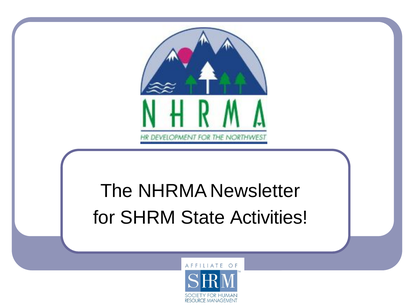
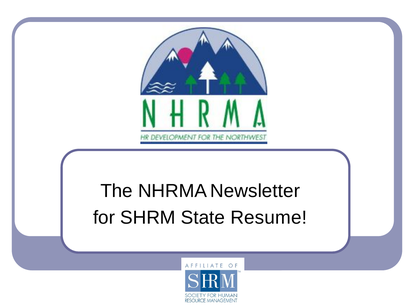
Activities: Activities -> Resume (269, 218)
